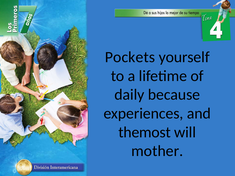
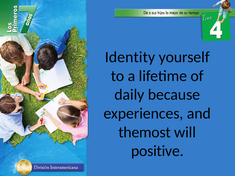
Pockets: Pockets -> Identity (130, 57)
mother: mother -> positive (157, 151)
